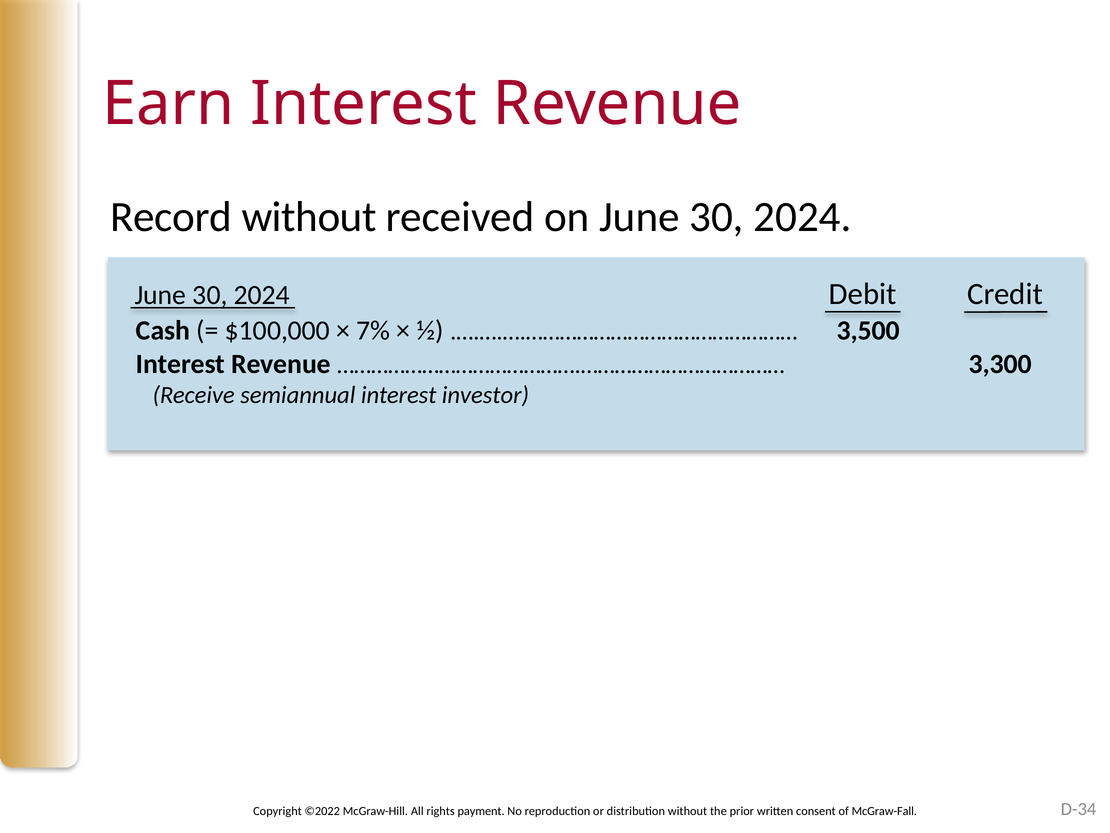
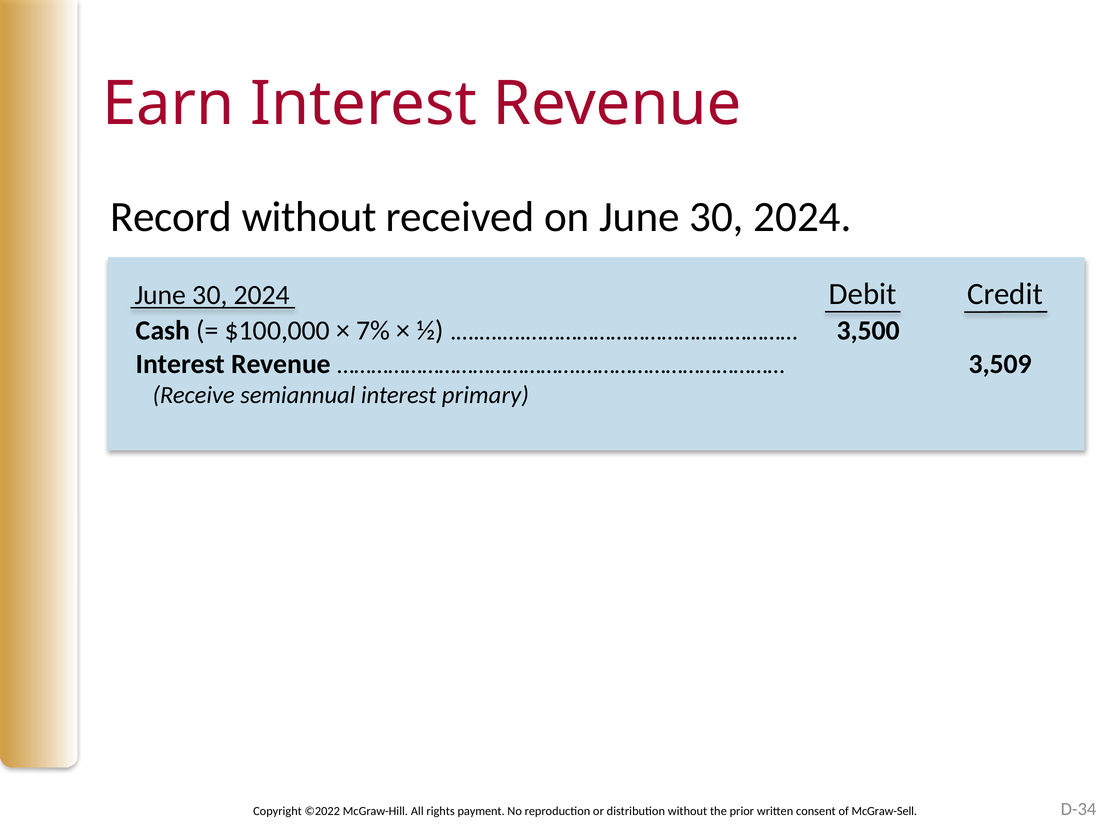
3,300: 3,300 -> 3,509 (1000, 364)
investor: investor -> primary (485, 395)
McGraw-Fall: McGraw-Fall -> McGraw-Sell (884, 811)
